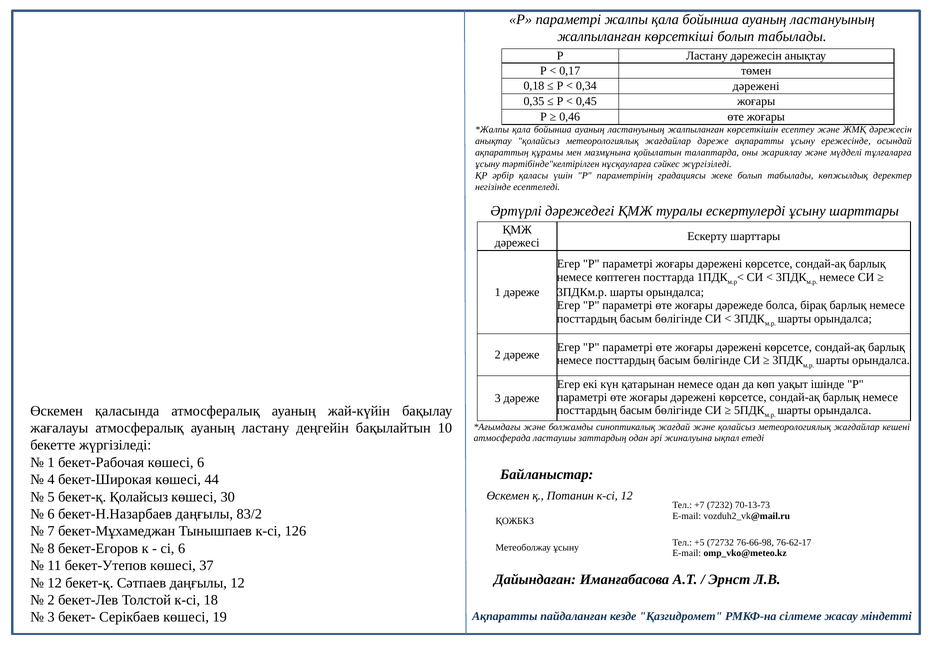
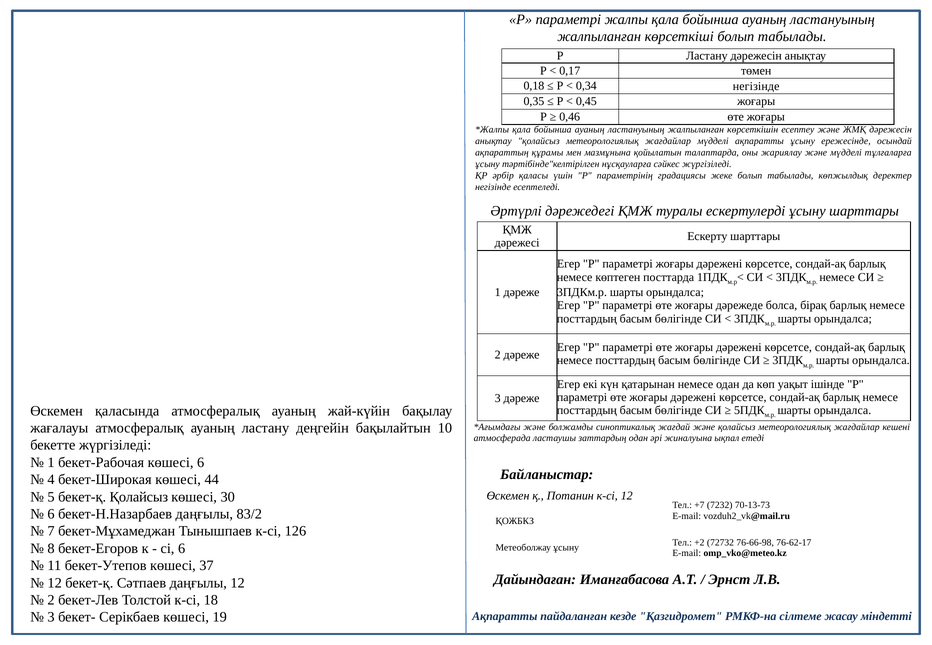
0,34 дәрежені: дәрежені -> негізінде (756, 86)
жағдайлар дәреже: дәреже -> мүдделі (713, 141)
+5: +5 -> +2 (699, 543)
